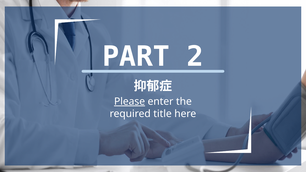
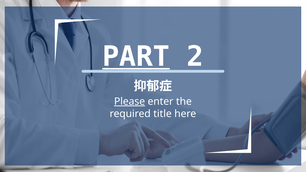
PART underline: none -> present (136, 57)
